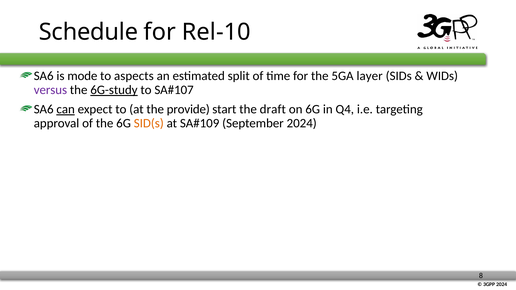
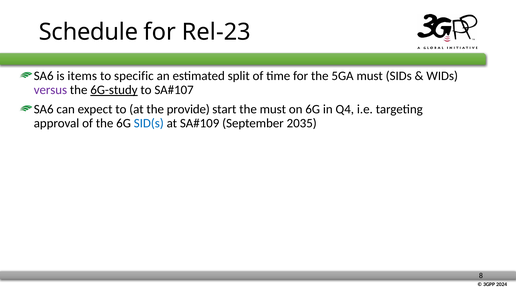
Rel-10: Rel-10 -> Rel-23 (216, 32)
mode: mode -> items (82, 76)
aspects: aspects -> specific (134, 76)
5GA layer: layer -> must (370, 76)
can underline: present -> none (66, 109)
the draft: draft -> must (273, 109)
SID(s colour: orange -> blue (149, 123)
September 2024: 2024 -> 2035 (302, 123)
